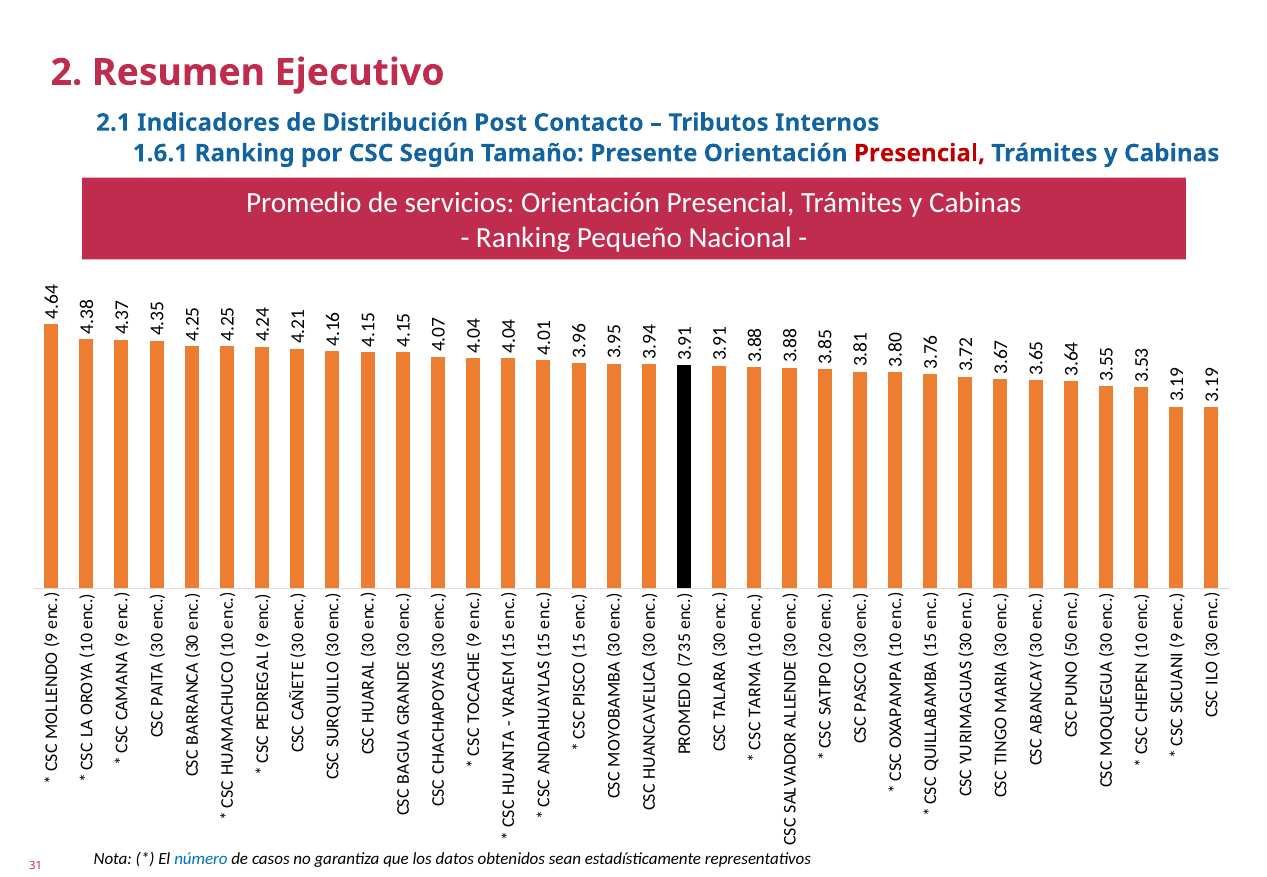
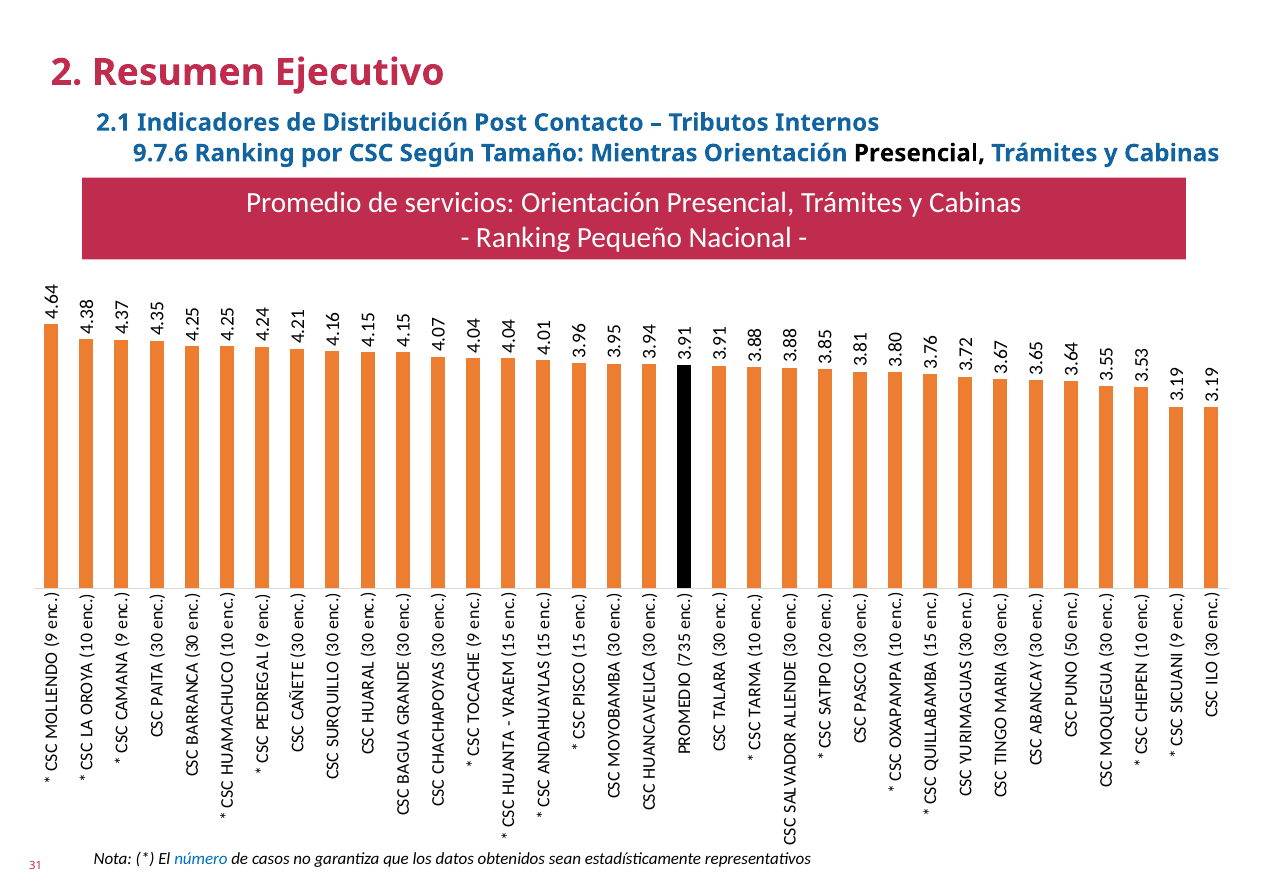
1.6.1: 1.6.1 -> 9.7.6 (160, 153)
Presente: Presente -> Mientras (644, 153)
Presencial colour: red -> black (919, 153)
